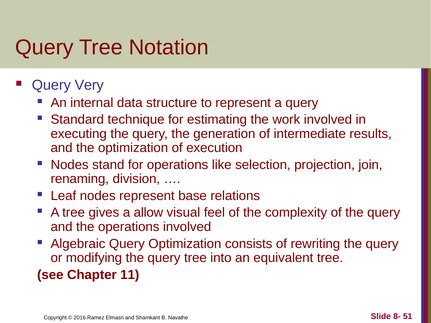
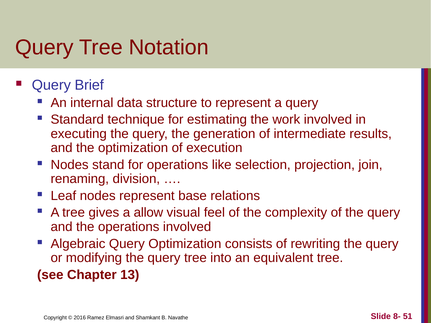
Very: Very -> Brief (89, 85)
11: 11 -> 13 (130, 275)
